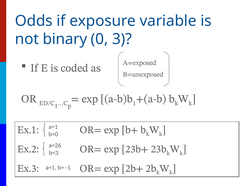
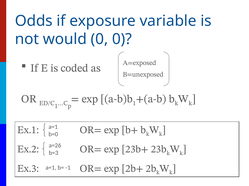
binary: binary -> would (65, 39)
0 3: 3 -> 0 (122, 39)
